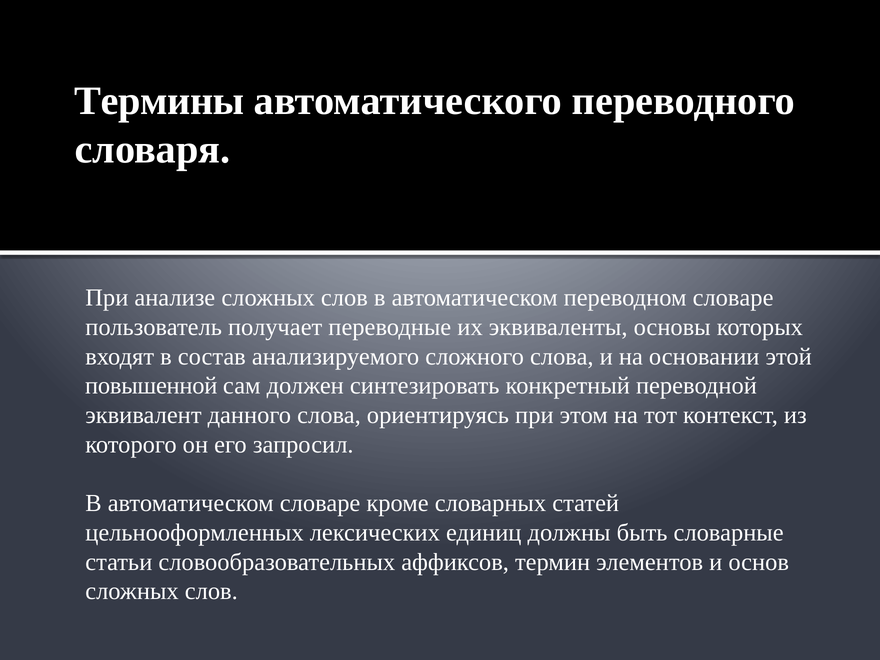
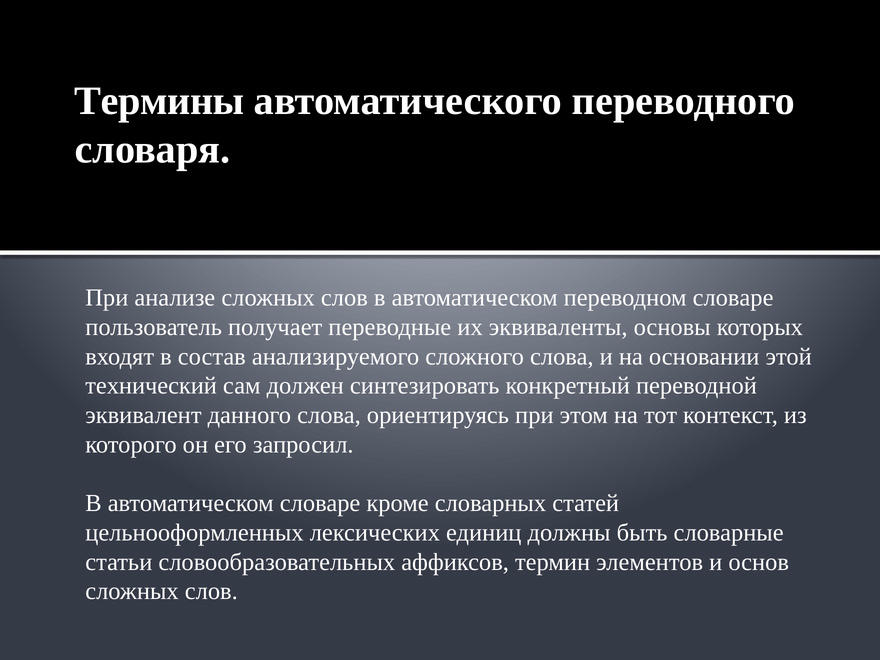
повышенной: повышенной -> технический (151, 386)
